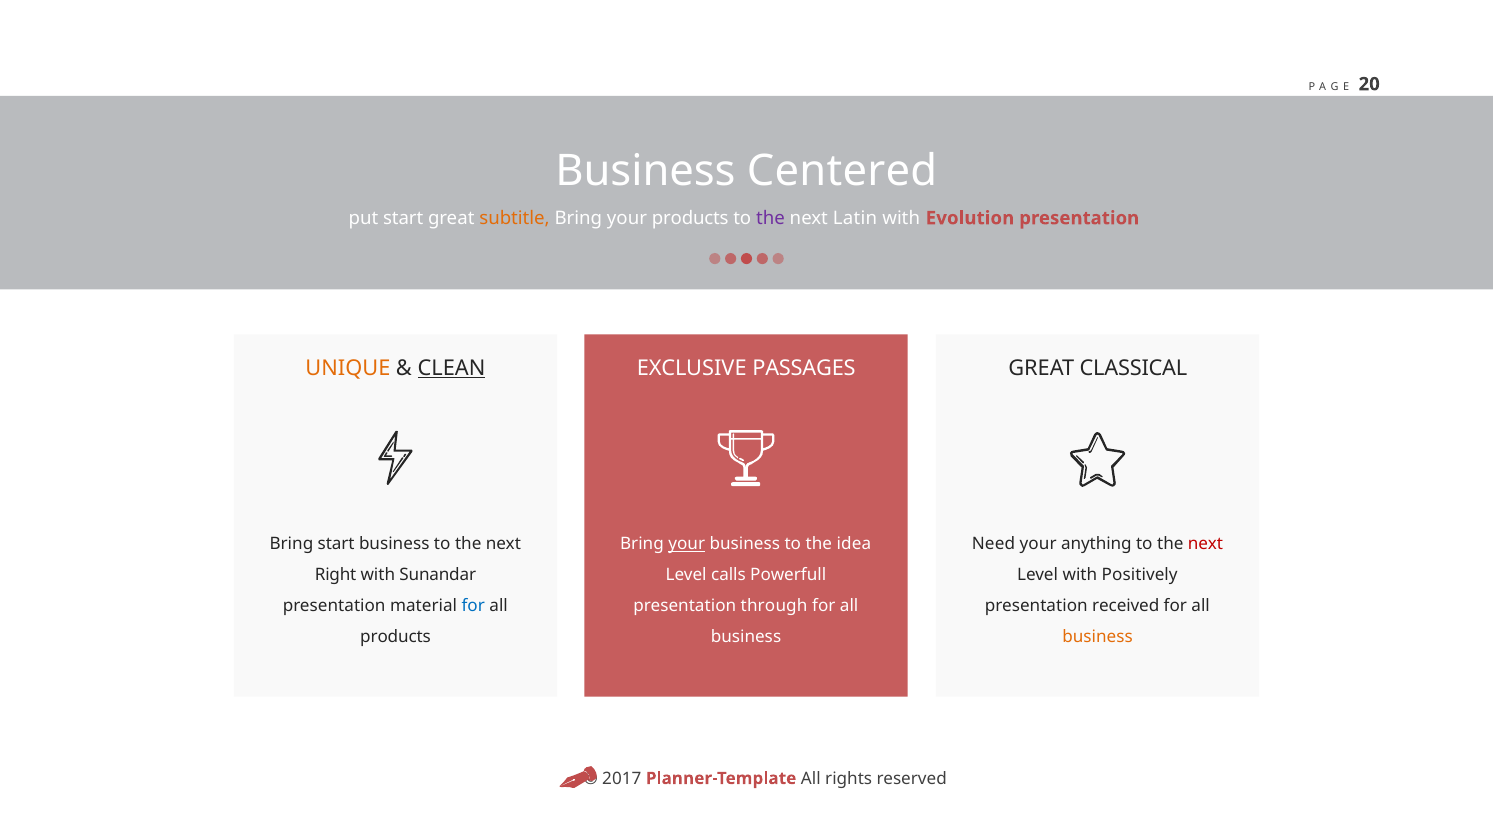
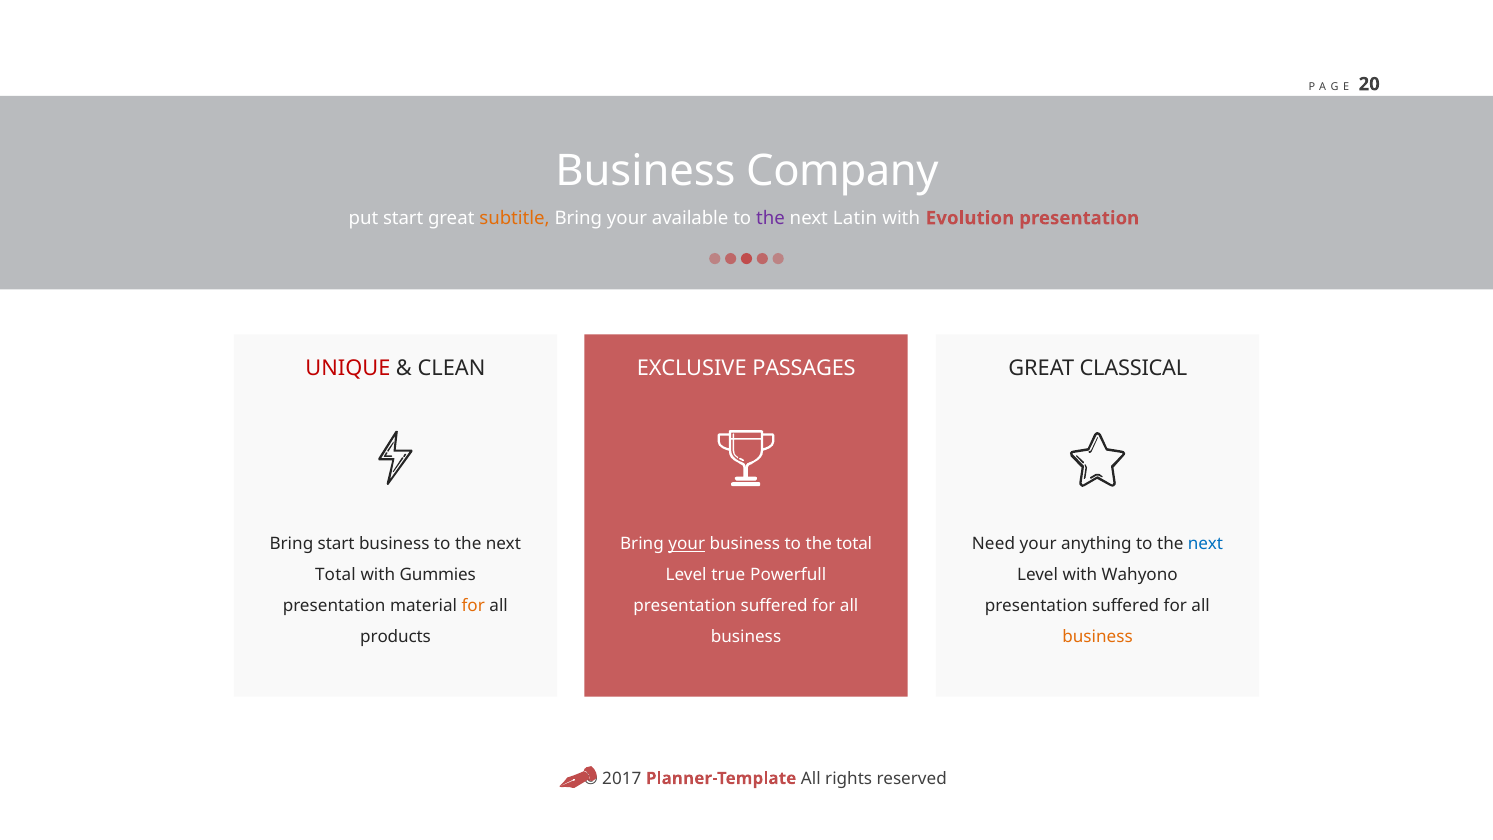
Centered: Centered -> Company (842, 171)
your products: products -> available (690, 218)
UNIQUE colour: orange -> red (348, 368)
CLEAN underline: present -> none (452, 368)
the idea: idea -> total (854, 544)
next colour: red -> blue (1206, 544)
Right: Right -> Total (335, 575)
Sunandar: Sunandar -> Gummies (438, 575)
calls: calls -> true (728, 575)
Positively: Positively -> Wahyono (1140, 575)
for colour: blue -> orange (473, 606)
through: through -> suffered (774, 606)
received: received -> suffered (1126, 606)
